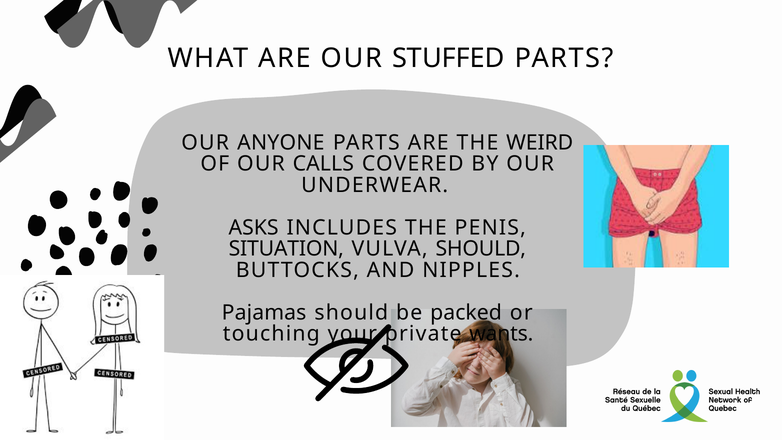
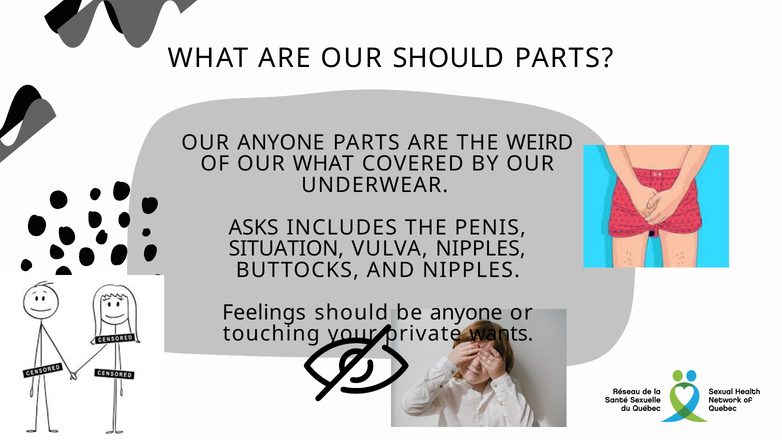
OUR STUFFED: STUFFED -> SHOULD (448, 58)
OUR CALLS: CALLS -> WHAT (323, 164)
VULVA SHOULD: SHOULD -> NIPPLES (481, 249)
Pajamas: Pajamas -> Feelings (264, 313)
be packed: packed -> anyone (466, 313)
